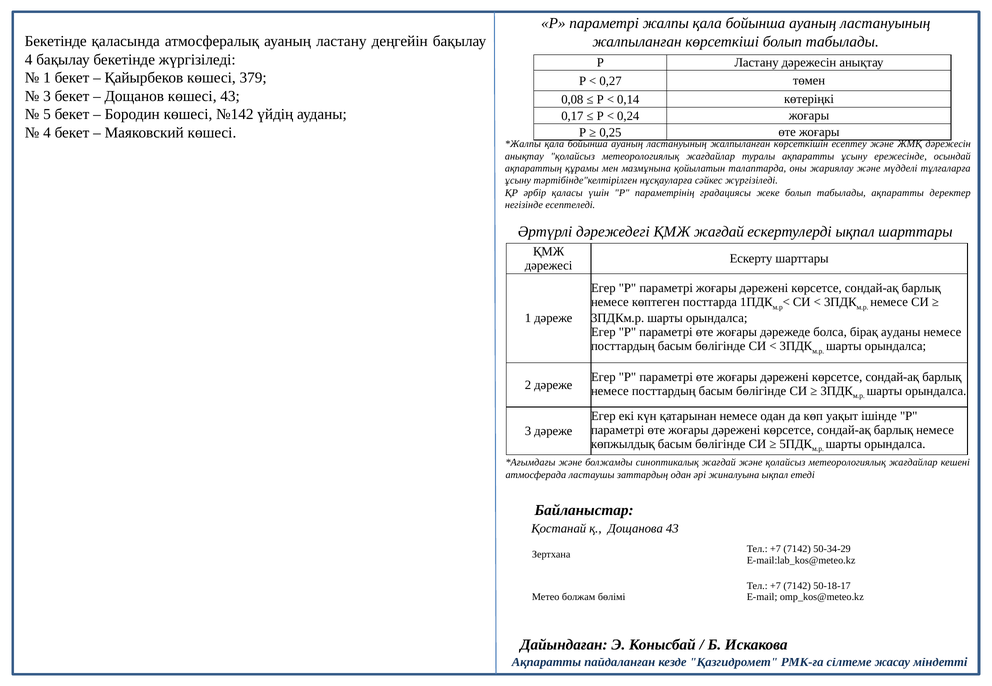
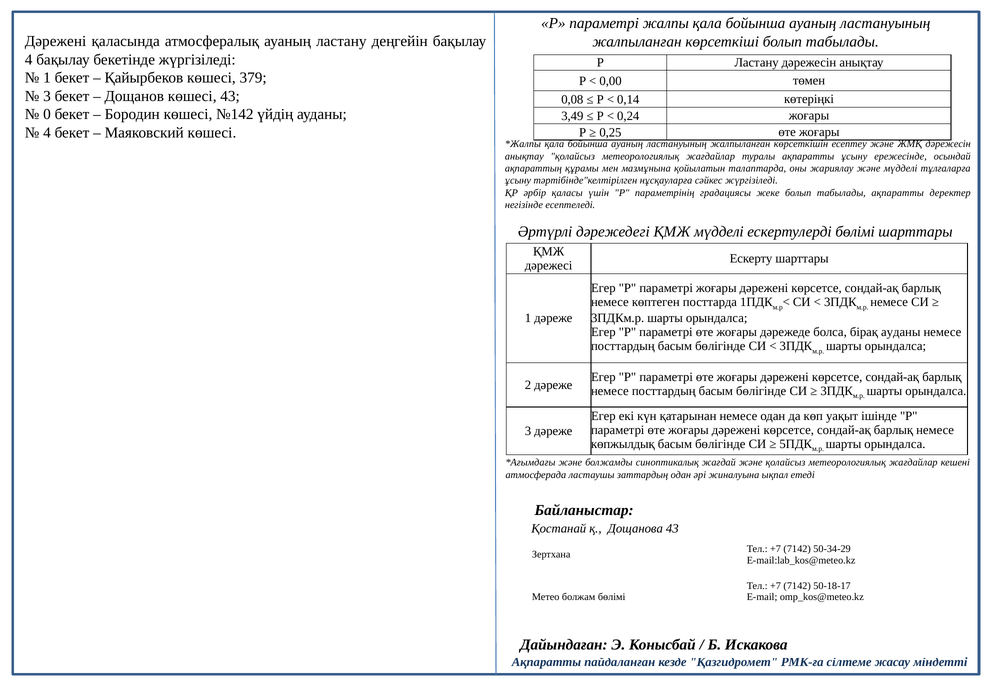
Бекетінде: Бекетінде -> Дәрежені (56, 41)
0,27: 0,27 -> 0,00 (611, 81)
5: 5 -> 0 (47, 115)
0,17: 0,17 -> 3,49 (572, 116)
ҚМЖ жағдай: жағдай -> мүдделі (719, 232)
ескертулерді ықпал: ықпал -> бөлімі (855, 232)
